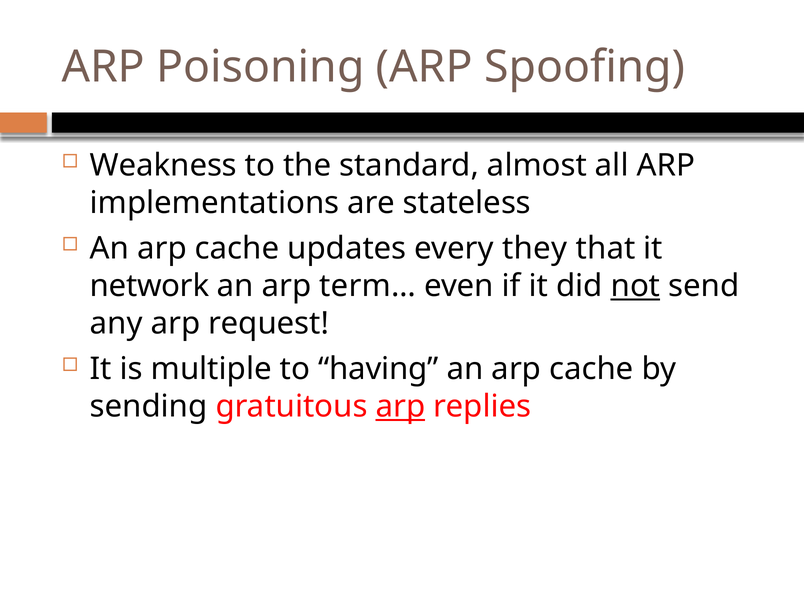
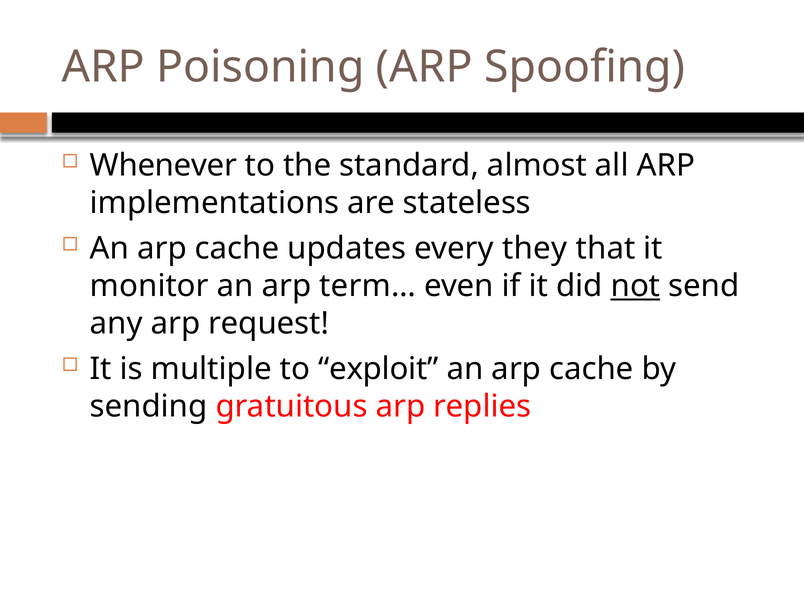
Weakness: Weakness -> Whenever (163, 166)
network: network -> monitor (149, 286)
having: having -> exploit (378, 369)
arp underline: present -> none (401, 406)
